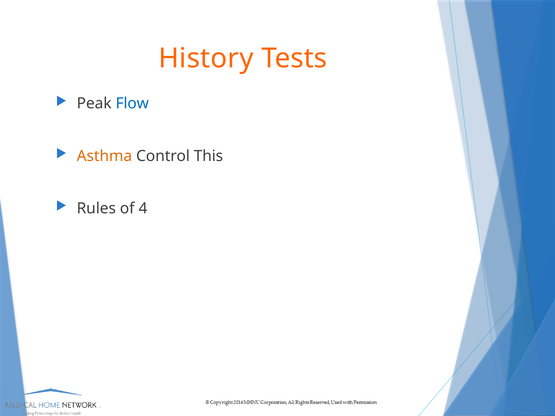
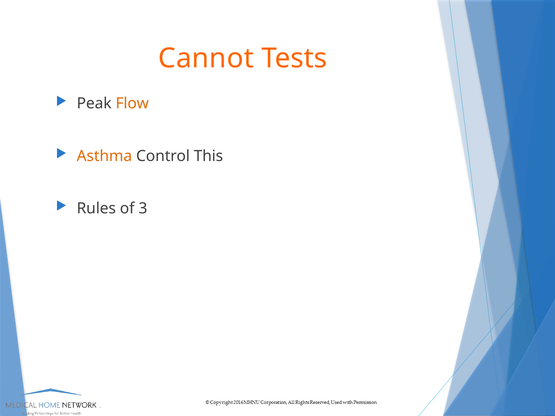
History: History -> Cannot (206, 58)
Flow colour: blue -> orange (132, 104)
4: 4 -> 3 (143, 209)
